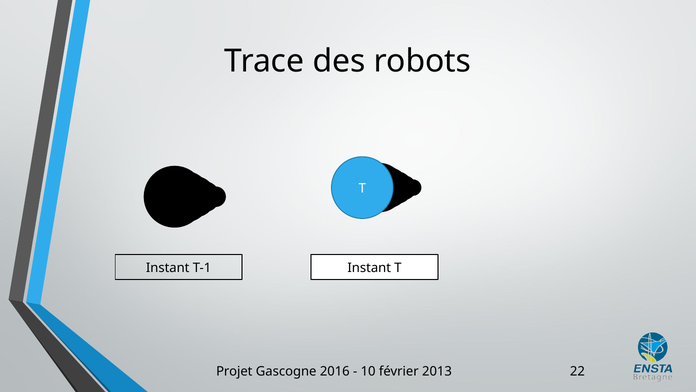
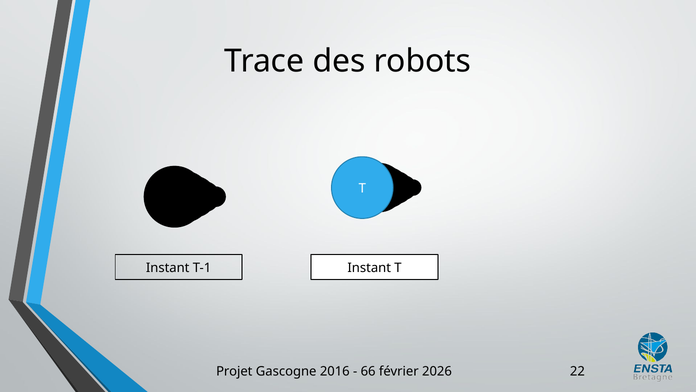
10: 10 -> 66 (368, 371)
2013: 2013 -> 2026 (437, 371)
